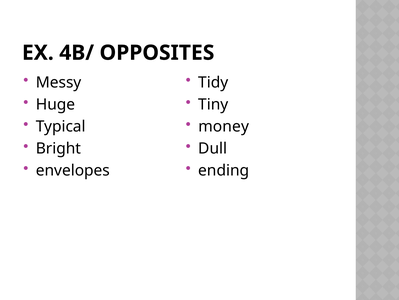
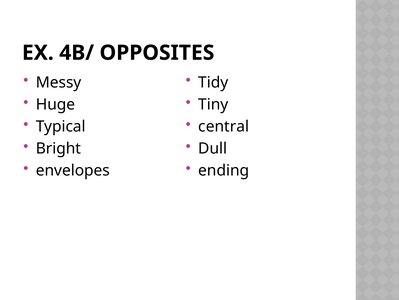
money: money -> central (224, 126)
